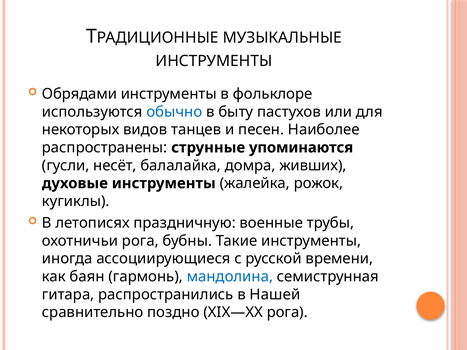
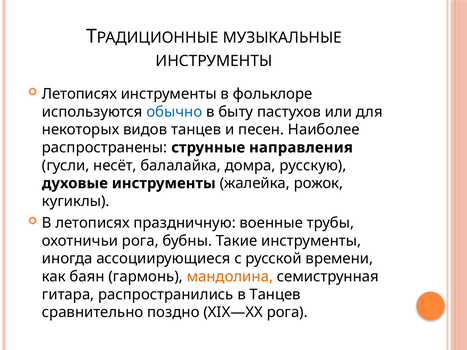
Обрядами: Обрядами -> Летописях (79, 94)
упоминаются: упоминаются -> направления (301, 148)
живших: живших -> русскую (313, 166)
мандолина colour: blue -> orange (230, 277)
в Нашей: Нашей -> Танцев (275, 295)
